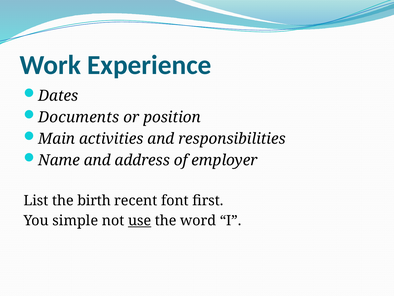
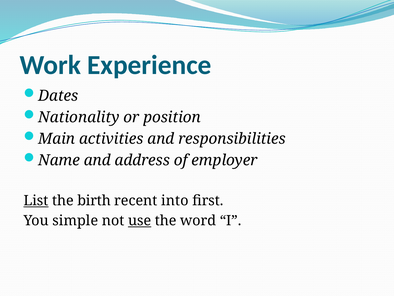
Documents: Documents -> Nationality (79, 117)
List underline: none -> present (36, 200)
font: font -> into (175, 200)
